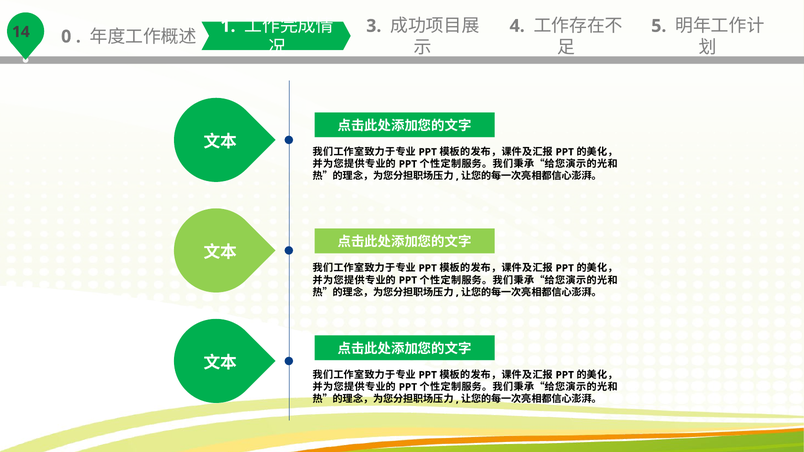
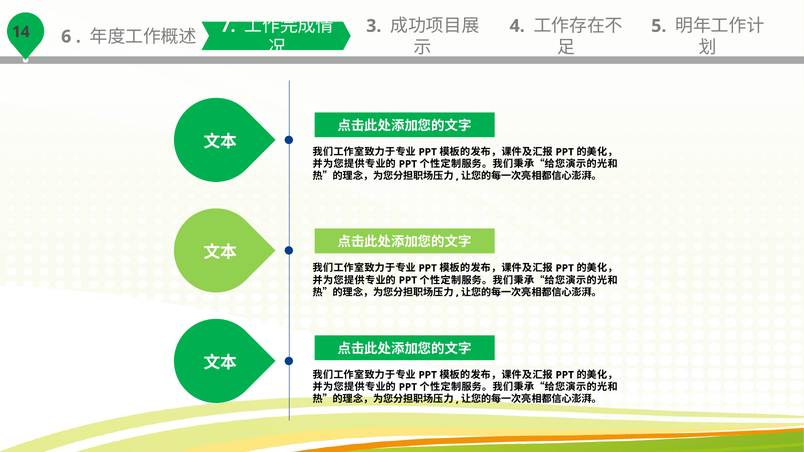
0: 0 -> 6 (66, 37)
1: 1 -> 7 (228, 26)
